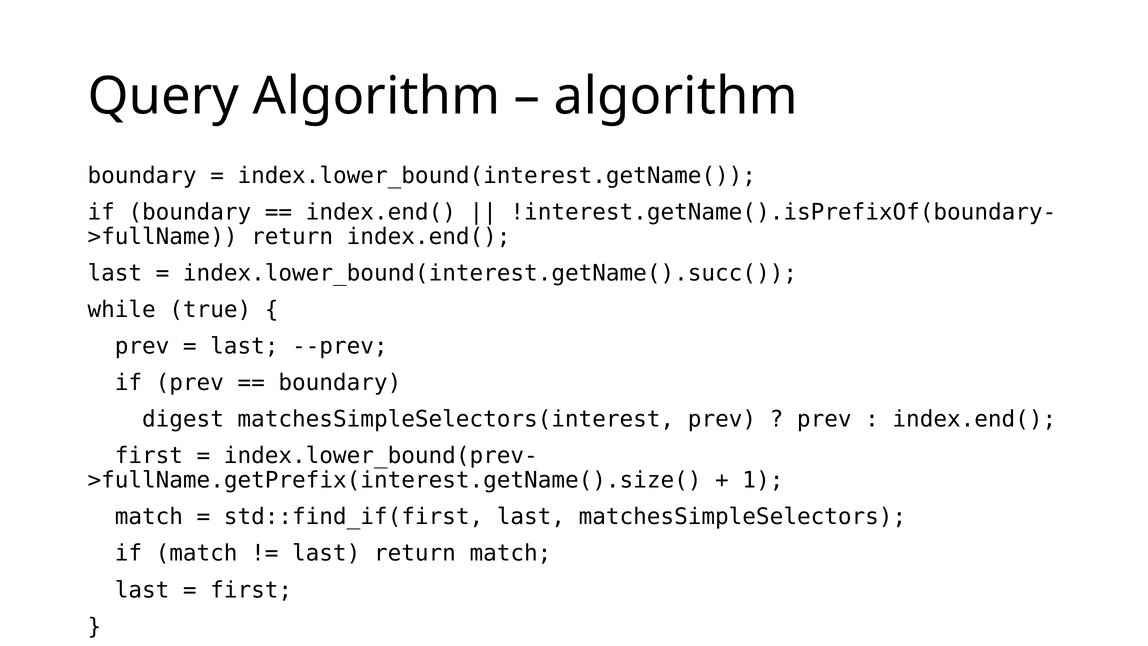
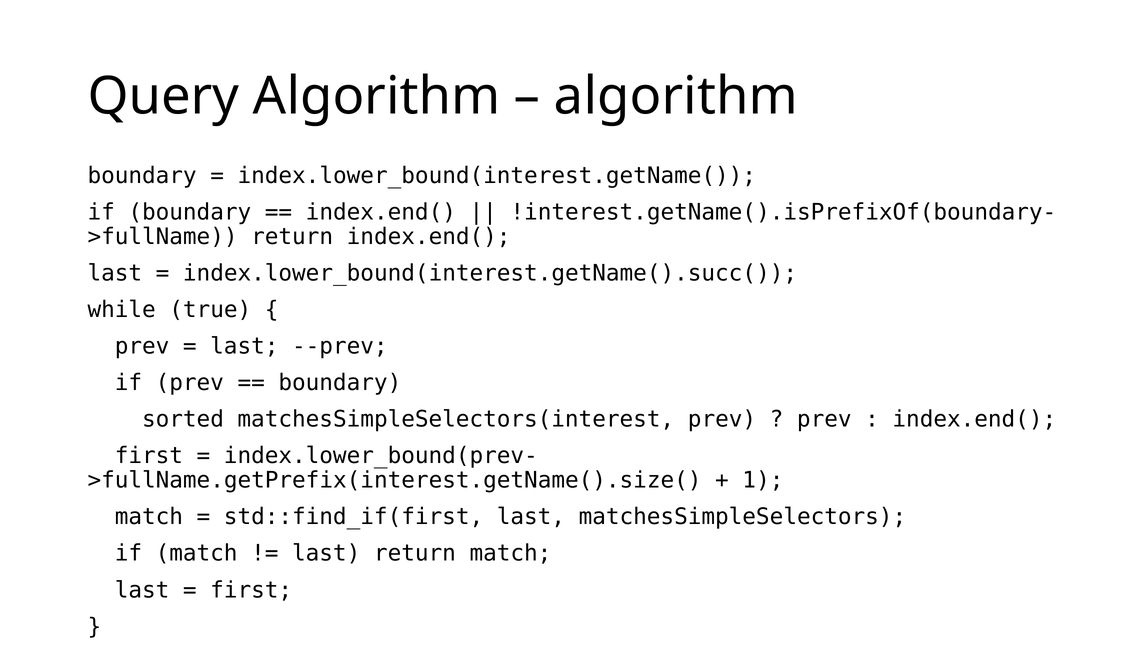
digest: digest -> sorted (183, 419)
